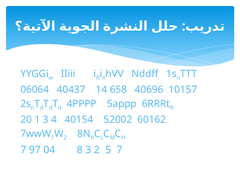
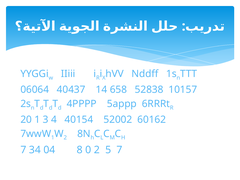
40696: 40696 -> 52838 (149, 90)
97: 97 -> 34 (35, 150)
8 3: 3 -> 0 (88, 150)
